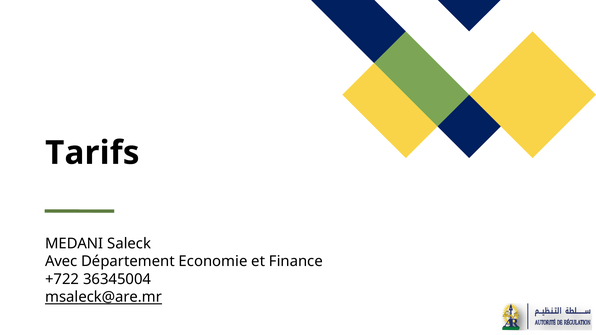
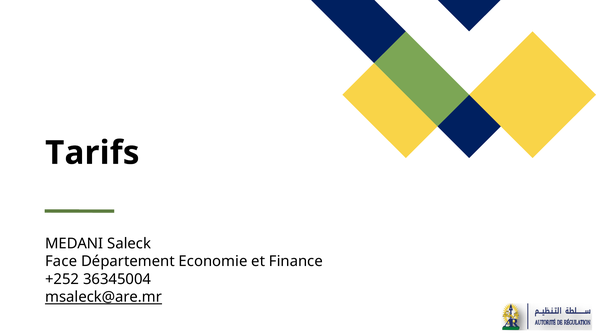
Avec: Avec -> Face (61, 262)
+722: +722 -> +252 (62, 279)
